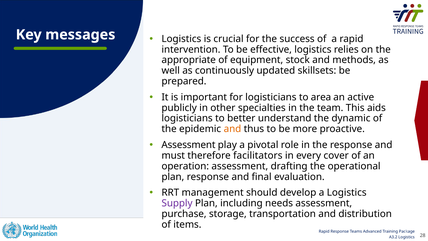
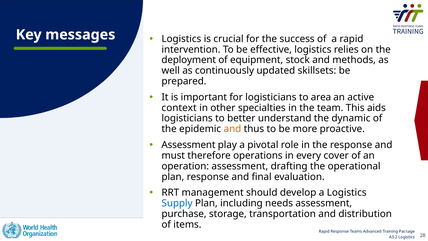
appropriate: appropriate -> deployment (189, 60)
publicly: publicly -> context (179, 108)
facilitators: facilitators -> operations (258, 155)
Supply colour: purple -> blue (177, 203)
